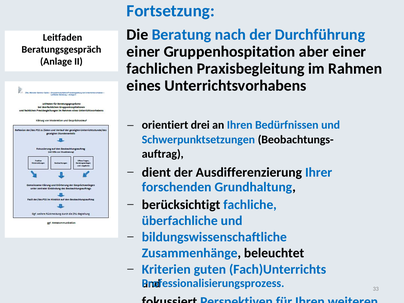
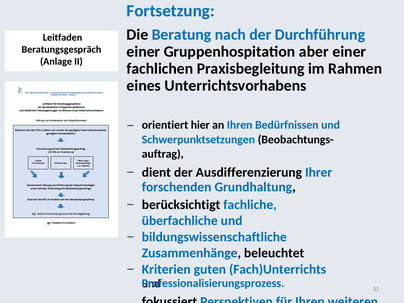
drei: drei -> hier (200, 125)
